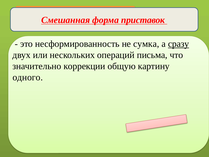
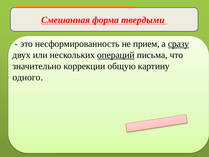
приставок: приставок -> твердыми (143, 20)
сумка: сумка -> прием (146, 44)
операций underline: none -> present (116, 55)
